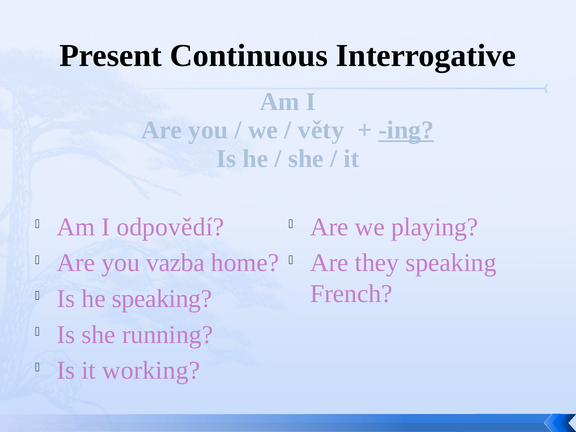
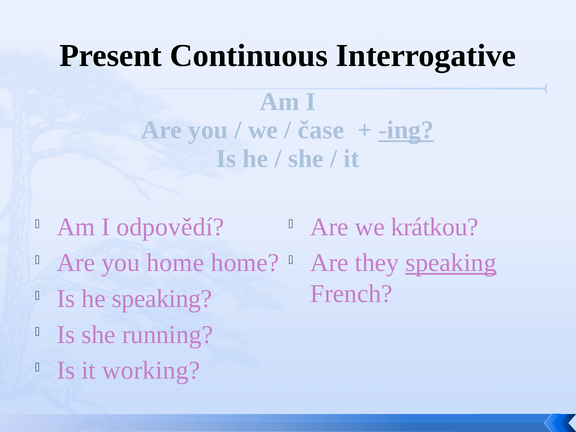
věty: věty -> čase (321, 130)
playing: playing -> krátkou (435, 227)
you vazba: vazba -> home (175, 263)
speaking underline: none -> present (451, 263)
